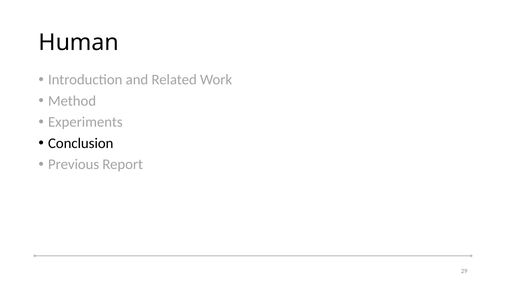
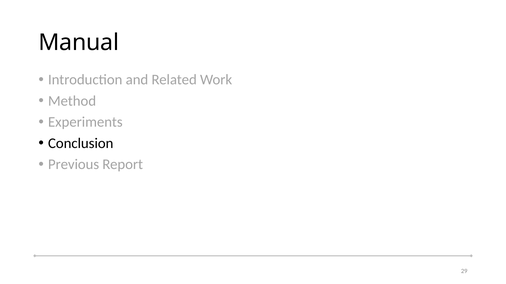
Human: Human -> Manual (79, 43)
